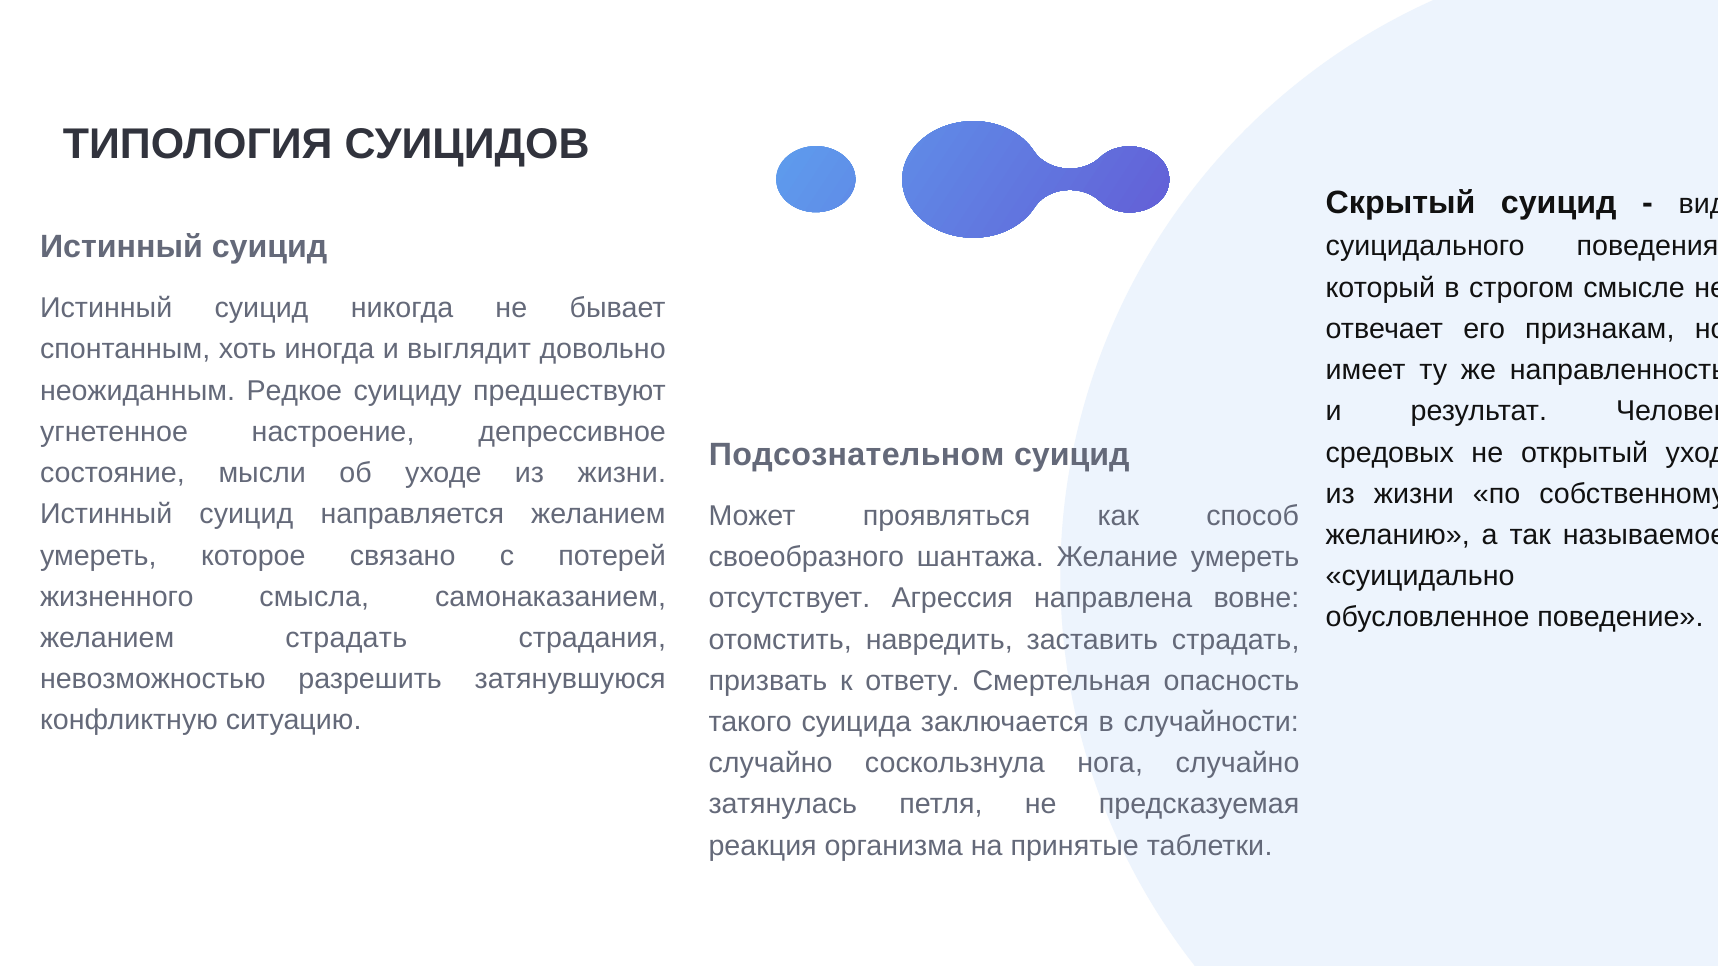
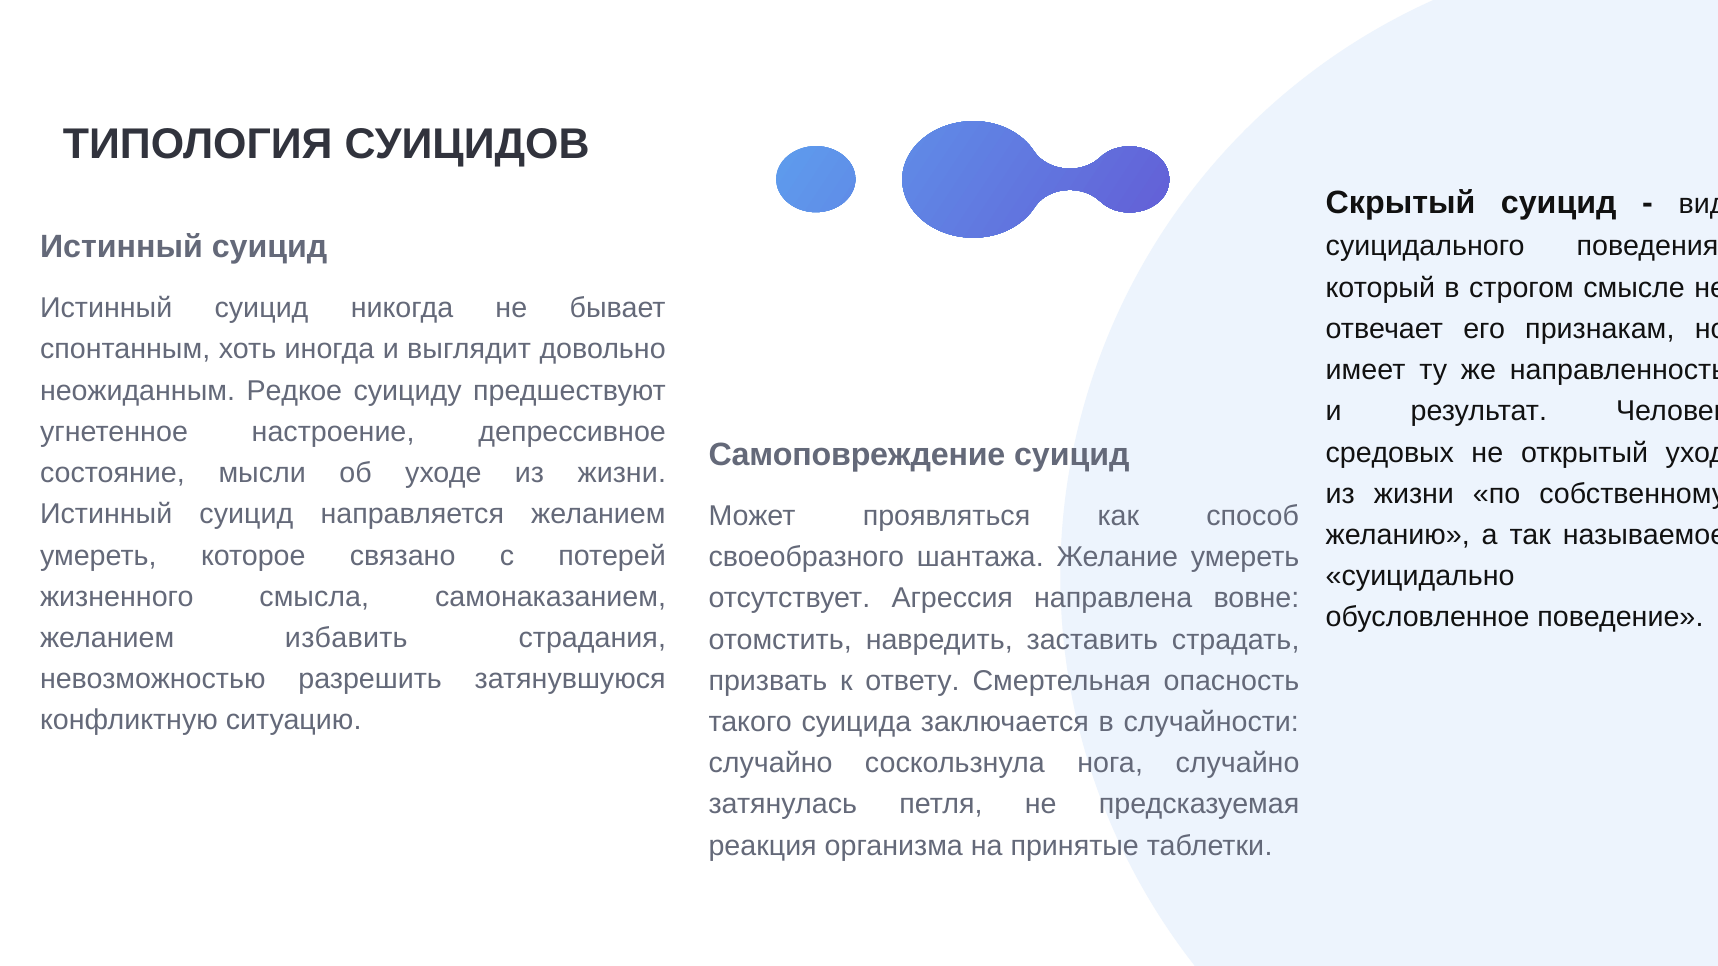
Подсознательном: Подсознательном -> Самоповреждение (857, 455)
желанием страдать: страдать -> избавить (346, 638)
